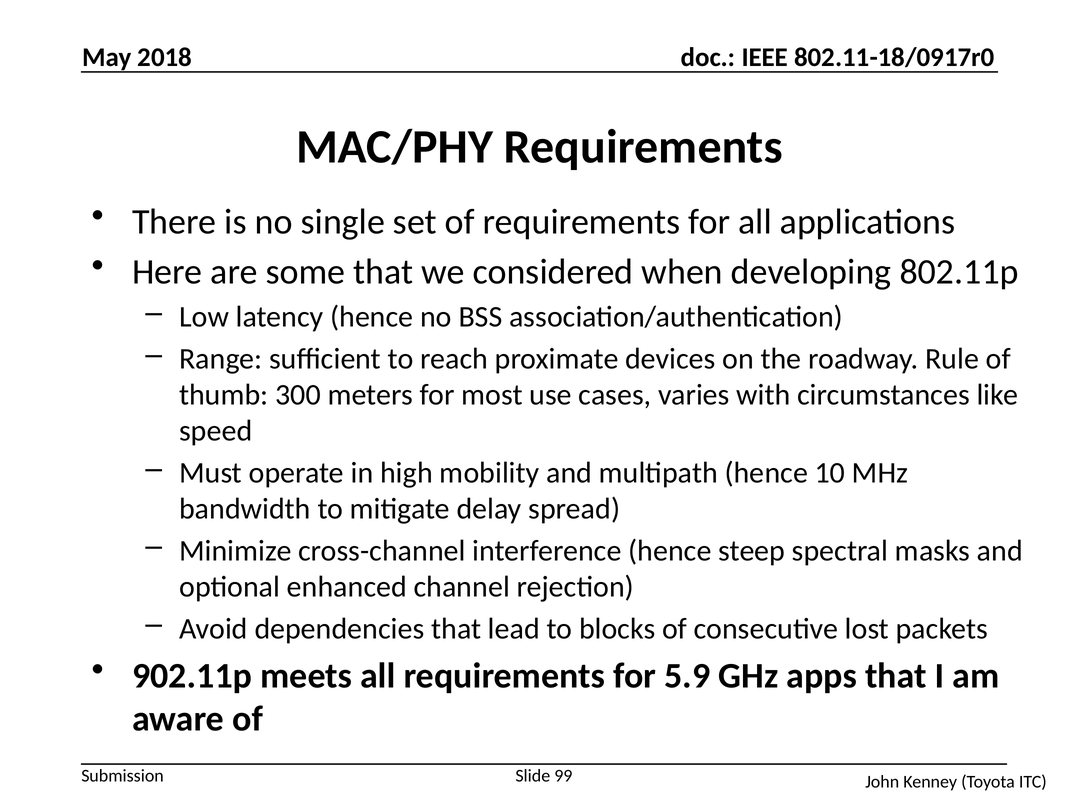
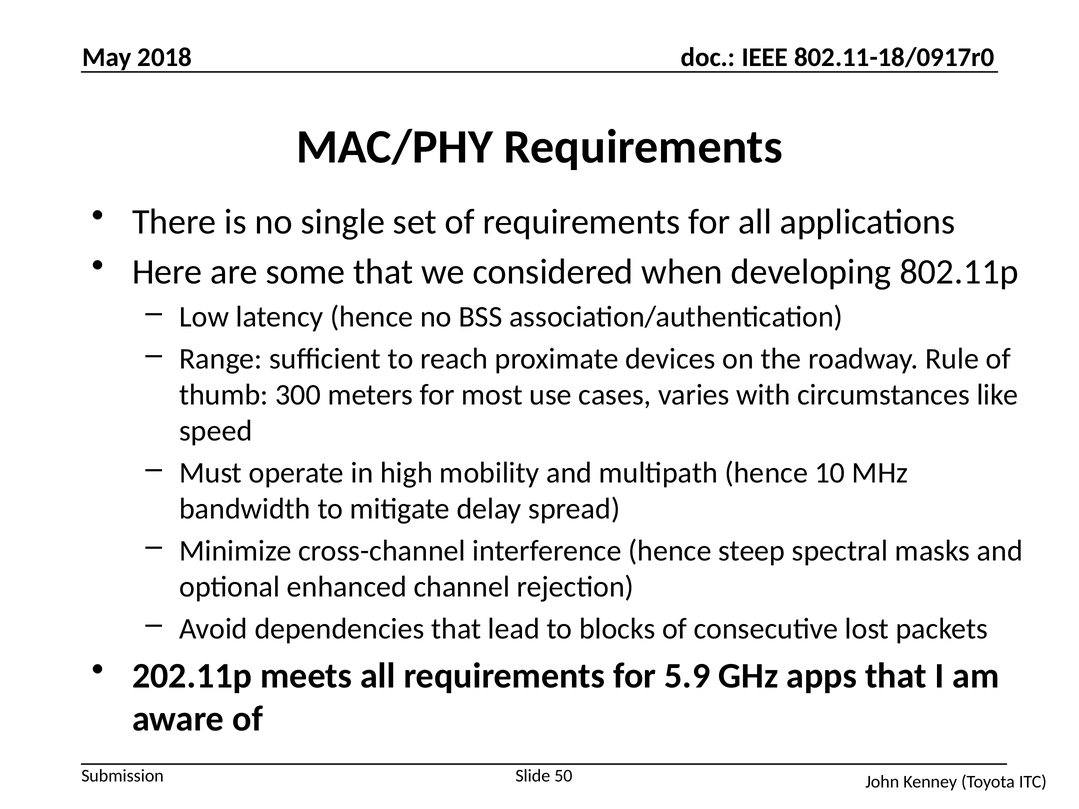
902.11p: 902.11p -> 202.11p (192, 676)
99: 99 -> 50 (563, 776)
